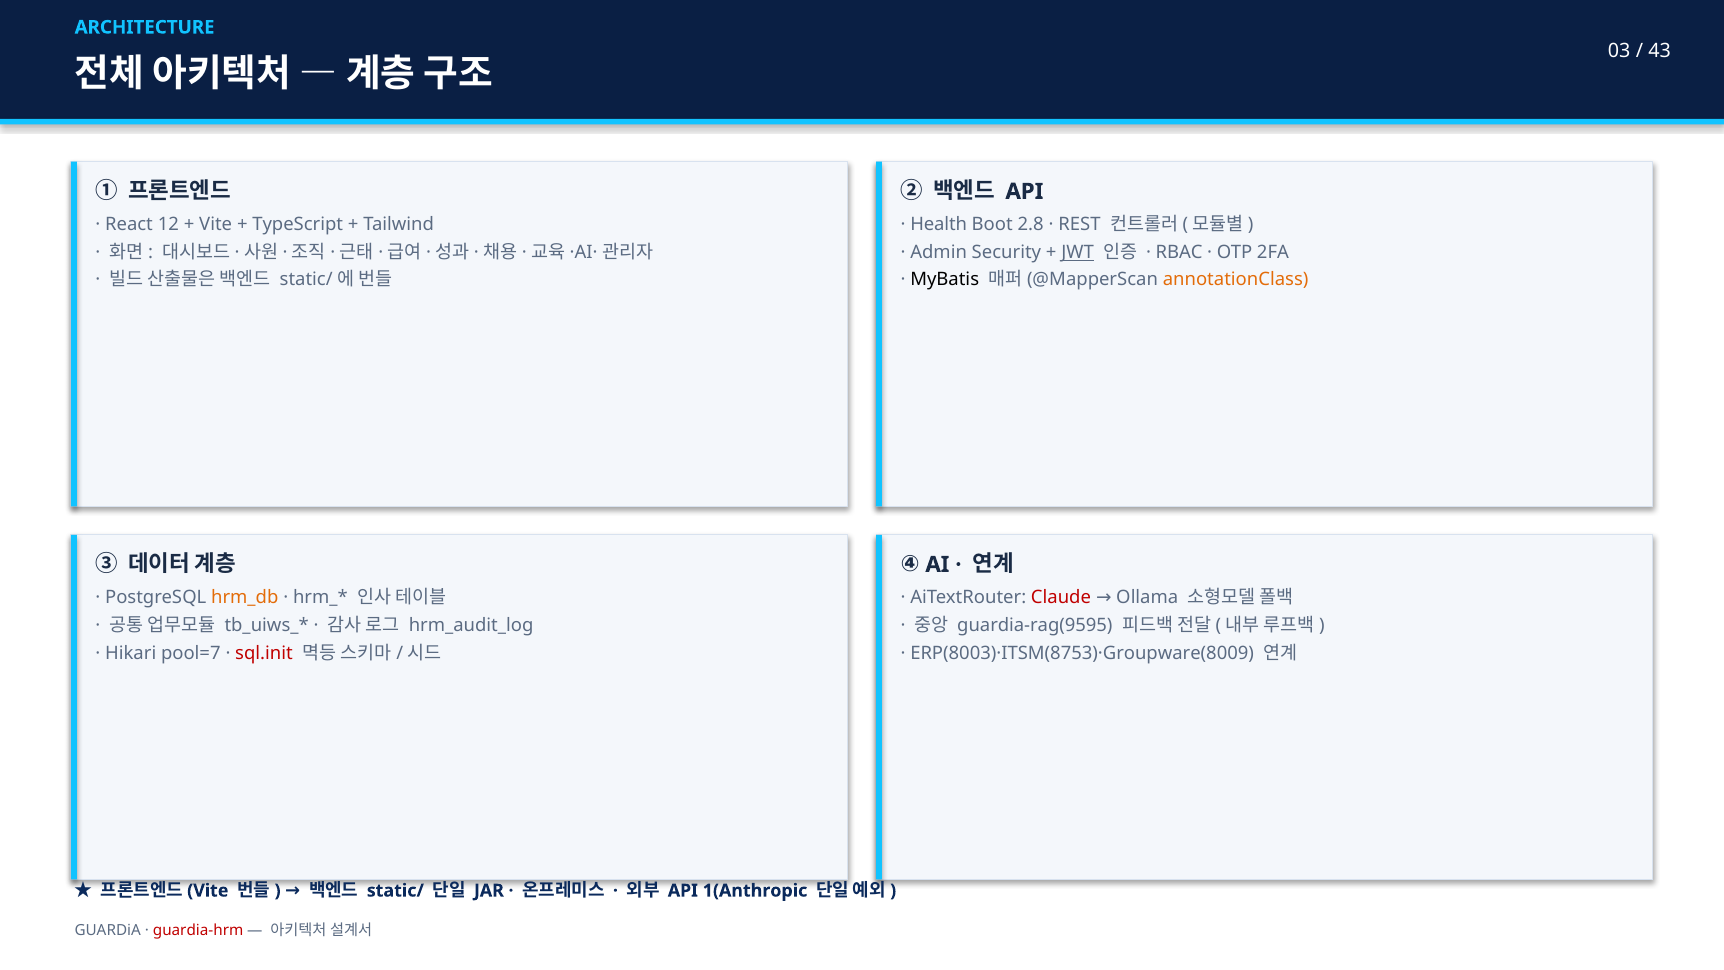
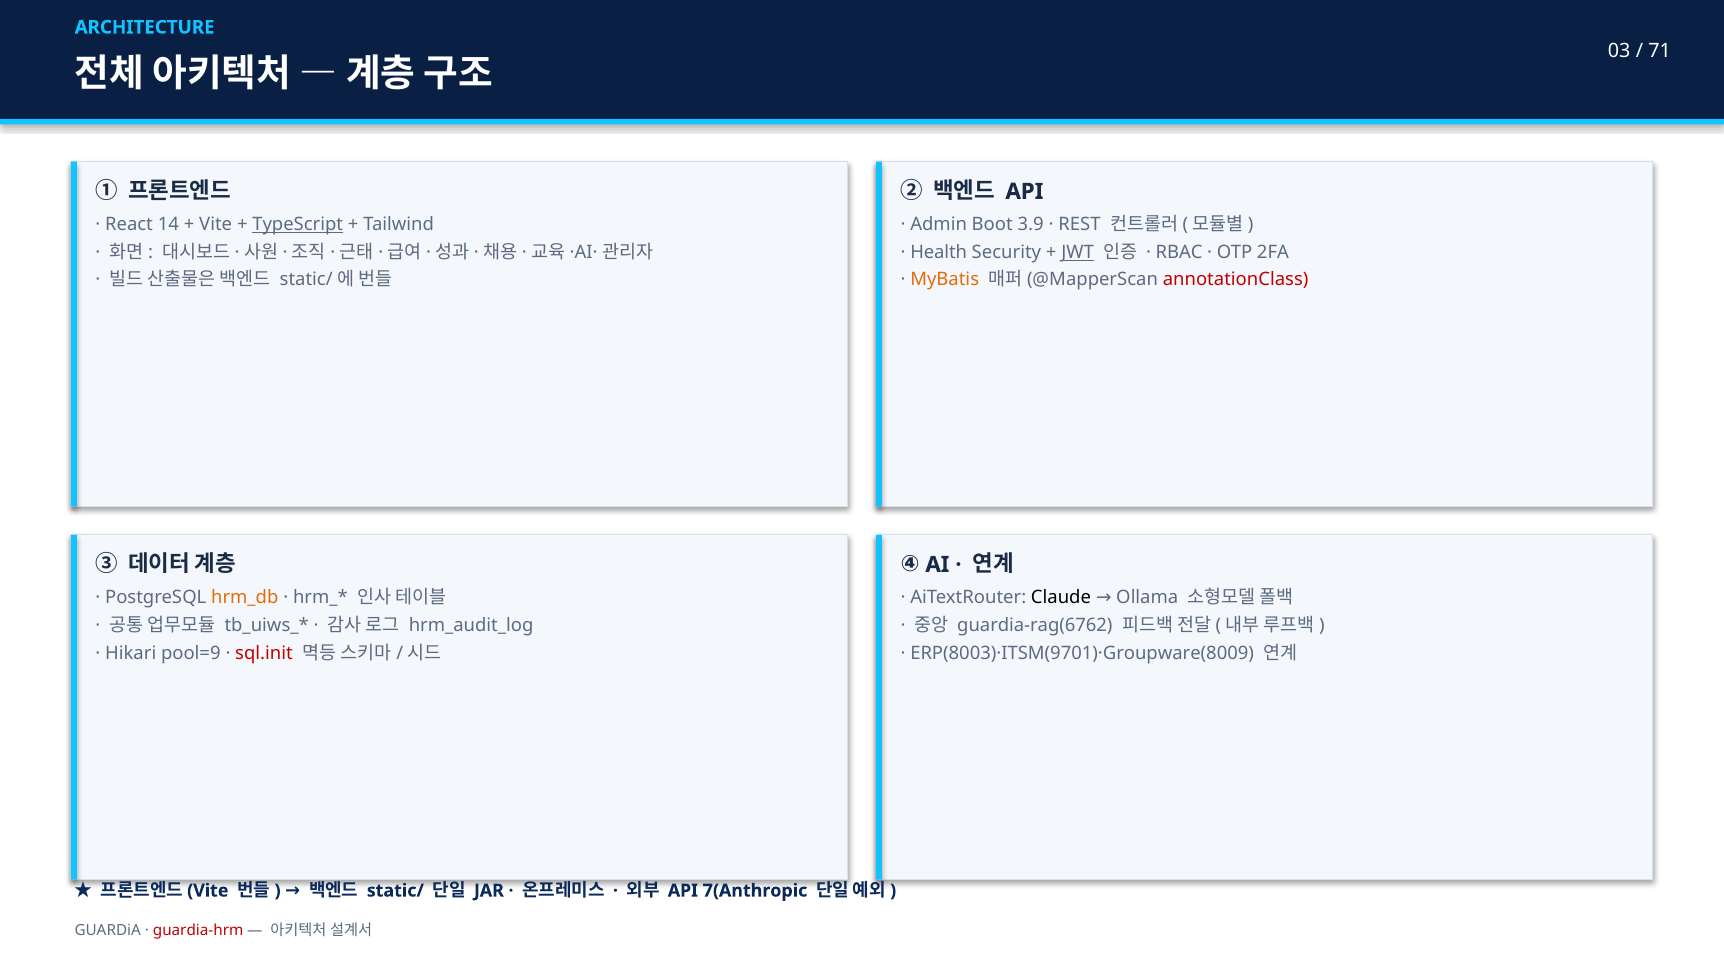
43: 43 -> 71 (1660, 51)
12: 12 -> 14 (168, 225)
TypeScript underline: none -> present (298, 225)
Health: Health -> Admin (939, 225)
2.8: 2.8 -> 3.9 (1031, 225)
Admin: Admin -> Health (939, 252)
MyBatis colour: black -> orange (945, 280)
annotationClass colour: orange -> red (1236, 280)
Claude colour: red -> black (1061, 598)
guardia-rag(9595: guardia-rag(9595 -> guardia-rag(6762 (1035, 625)
pool=7: pool=7 -> pool=9 (191, 653)
ERP(8003)·ITSM(8753)·Groupware(8009: ERP(8003)·ITSM(8753)·Groupware(8009 -> ERP(8003)·ITSM(9701)·Groupware(8009 (1082, 653)
1(Anthropic: 1(Anthropic -> 7(Anthropic (755, 890)
